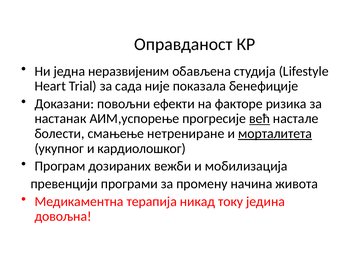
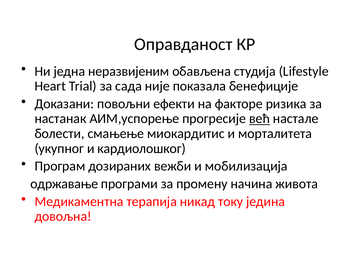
нетрениране: нетрениране -> миокардитис (186, 133)
морталитета underline: present -> none (275, 133)
превенцији: превенцији -> одржавање (64, 183)
